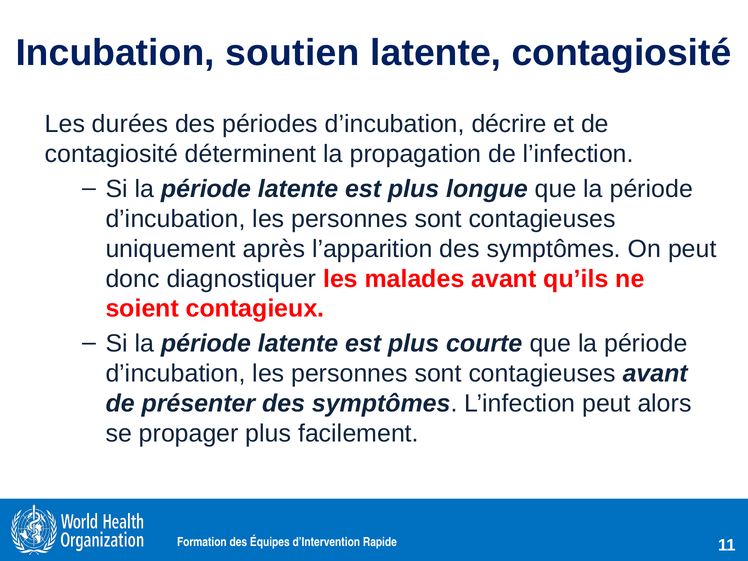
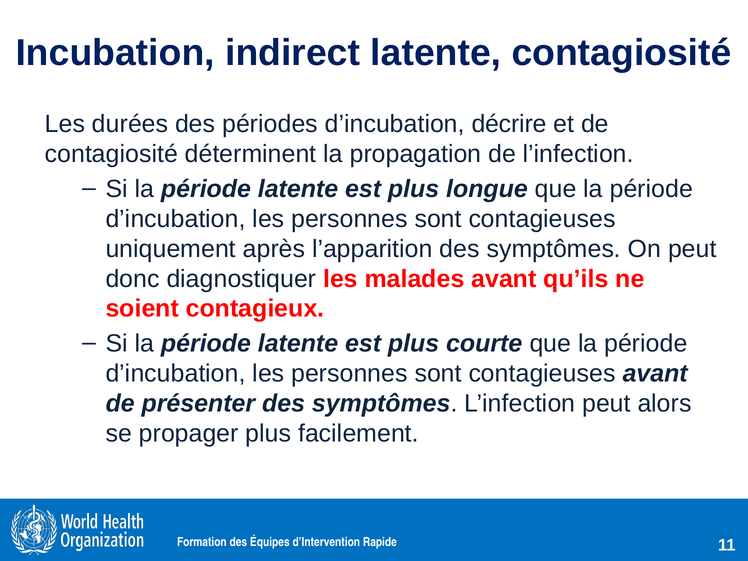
soutien: soutien -> indirect (293, 53)
